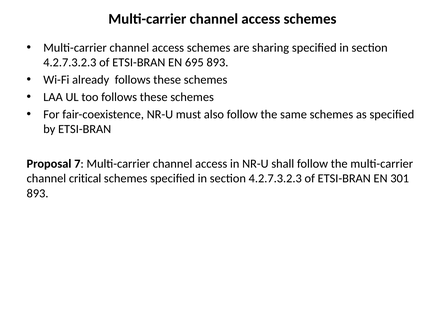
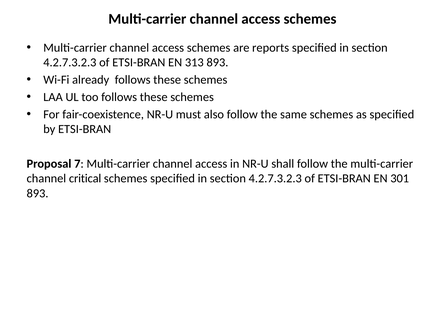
sharing: sharing -> reports (271, 48)
695: 695 -> 313 (194, 62)
